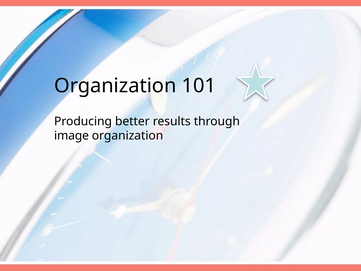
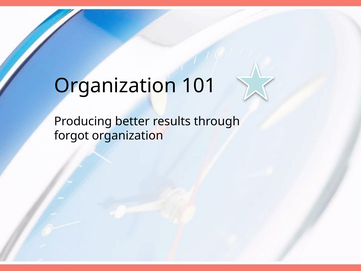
image: image -> forgot (71, 136)
